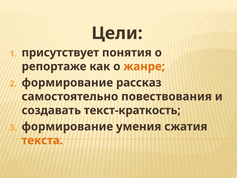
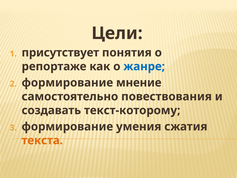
жанре colour: orange -> blue (144, 66)
рассказ: рассказ -> мнение (139, 83)
текст-краткость: текст-краткость -> текст-которому (132, 110)
